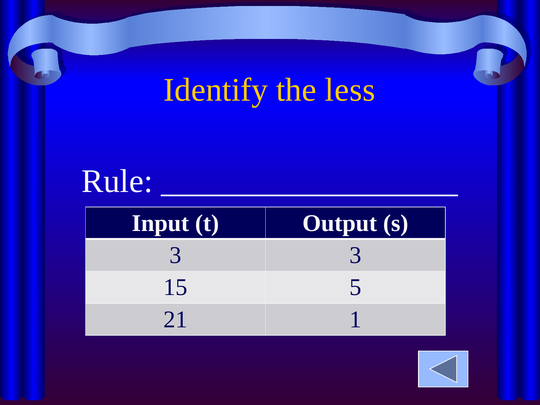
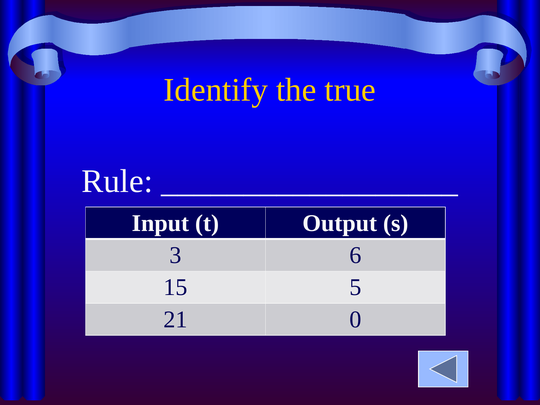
less: less -> true (350, 90)
3 3: 3 -> 6 (356, 255)
1: 1 -> 0 (356, 319)
